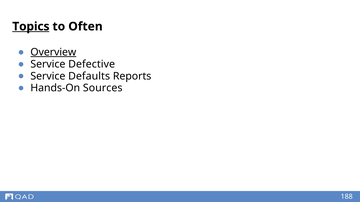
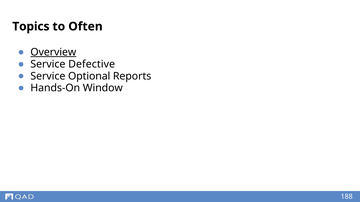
Topics underline: present -> none (31, 27)
Defaults: Defaults -> Optional (89, 76)
Sources: Sources -> Window (103, 88)
